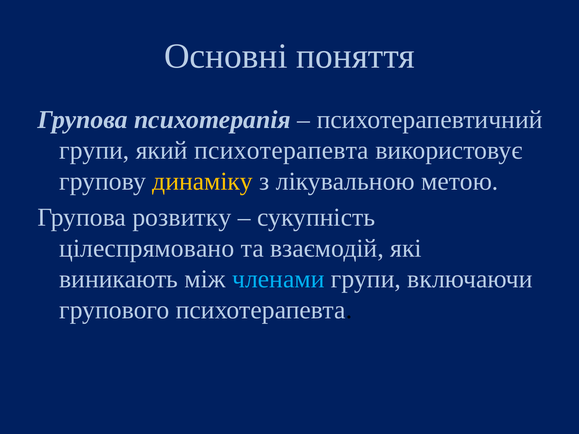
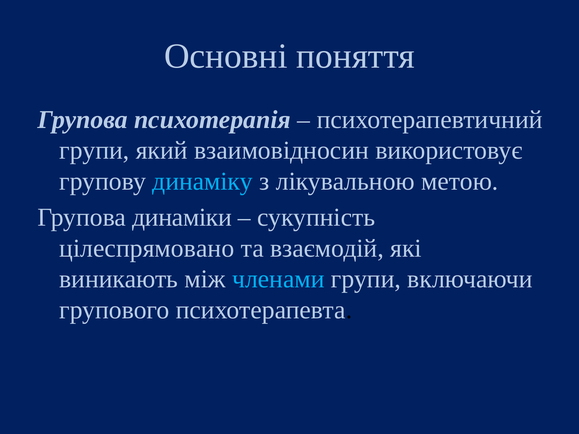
який психотерапевта: психотерапевта -> взаимовідносин (282, 151)
динаміку colour: yellow -> light blue (203, 181)
розвитку: розвитку -> динаміки (182, 217)
